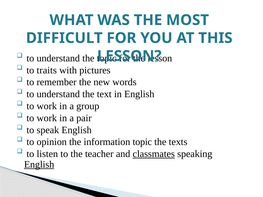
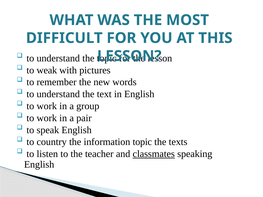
traits: traits -> weak (47, 70)
opinion: opinion -> country (52, 142)
English underline: present -> none (39, 165)
